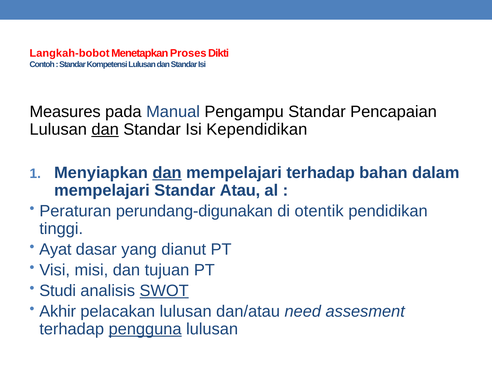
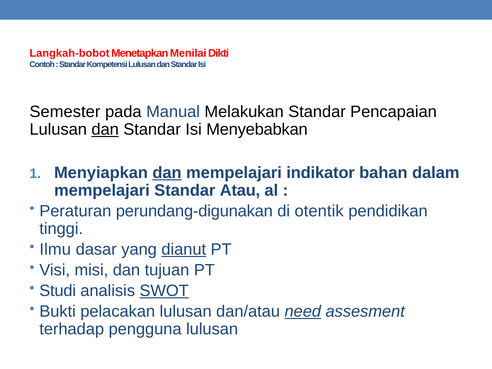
Proses: Proses -> Menilai (188, 53)
Measures: Measures -> Semester (65, 112)
Pengampu: Pengampu -> Melakukan (244, 112)
Kependidikan: Kependidikan -> Menyebabkan (257, 130)
mempelajari terhadap: terhadap -> indikator (321, 173)
Ayat: Ayat -> Ilmu (55, 250)
dianut underline: none -> present (184, 250)
Akhir: Akhir -> Bukti (58, 311)
need underline: none -> present (303, 311)
pengguna underline: present -> none (145, 329)
